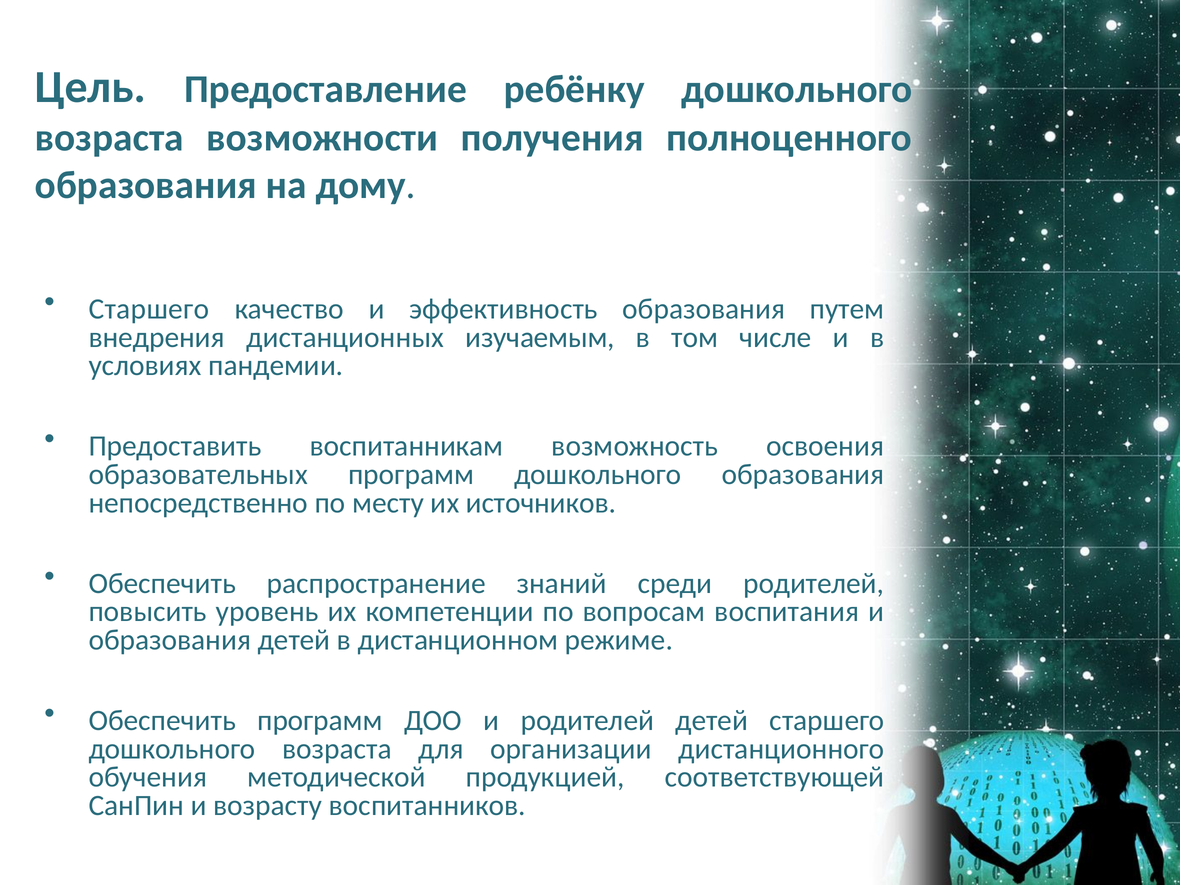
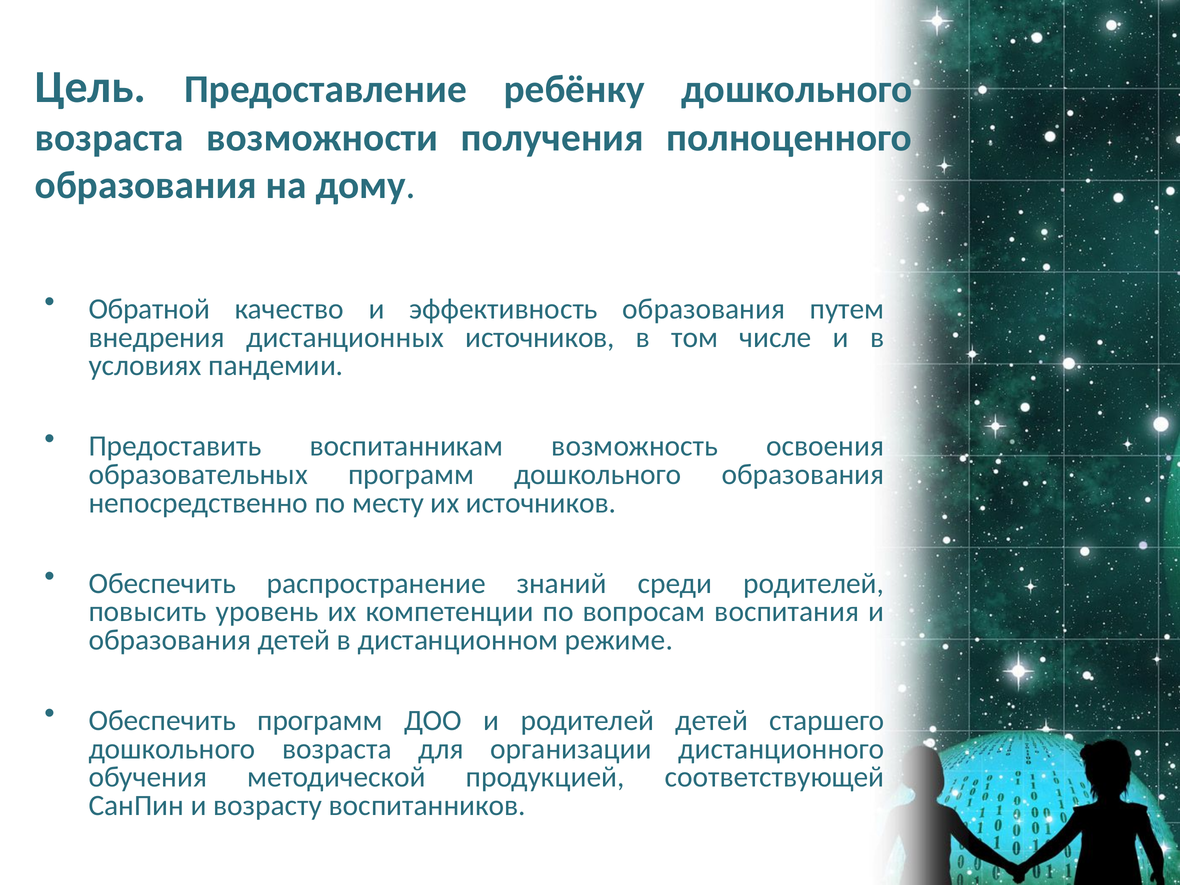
Старшего: Старшего -> Обратной (149, 309)
дистанционных изучаемым: изучаемым -> источников (540, 337)
